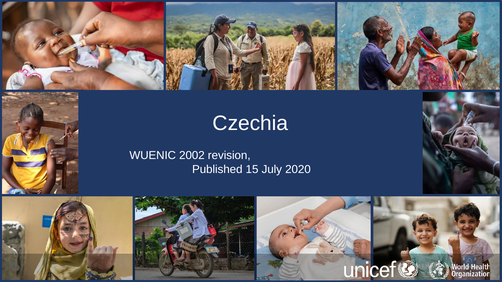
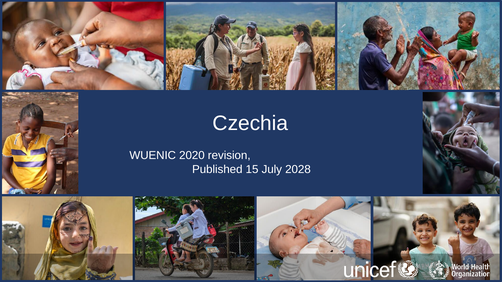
2002: 2002 -> 2020 (192, 156)
2020: 2020 -> 2028 (298, 170)
